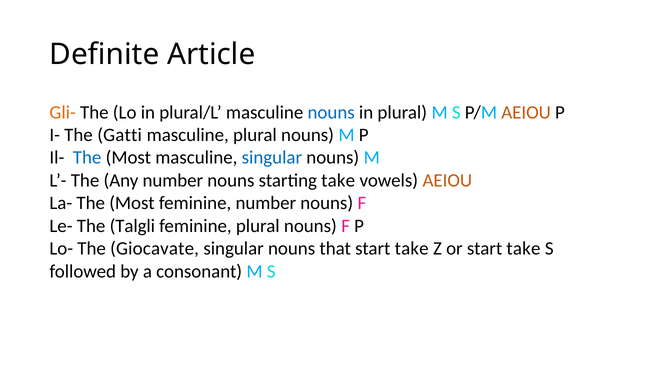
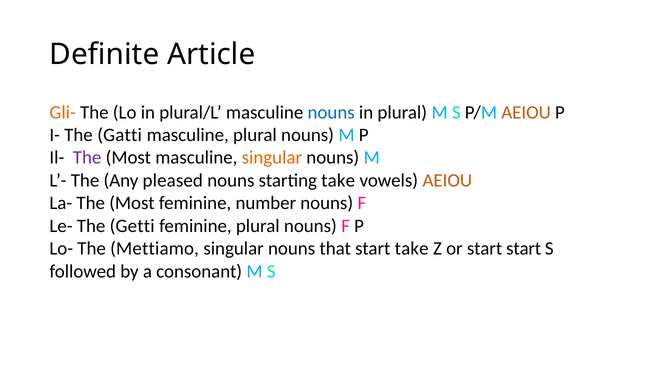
The colour: blue -> purple (87, 158)
singular colour: blue -> orange (272, 158)
Any number: number -> pleased (173, 180)
Talgli: Talgli -> Getti (132, 226)
Giocavate: Giocavate -> Mettiamo (155, 249)
or start take: take -> start (524, 249)
